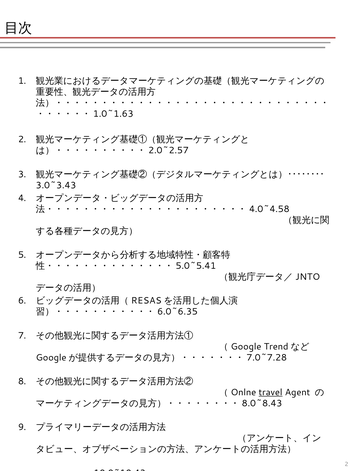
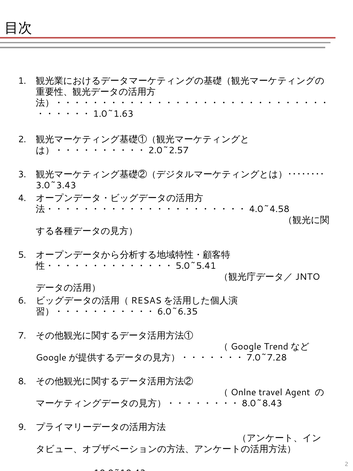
travel underline: present -> none (271, 392)
